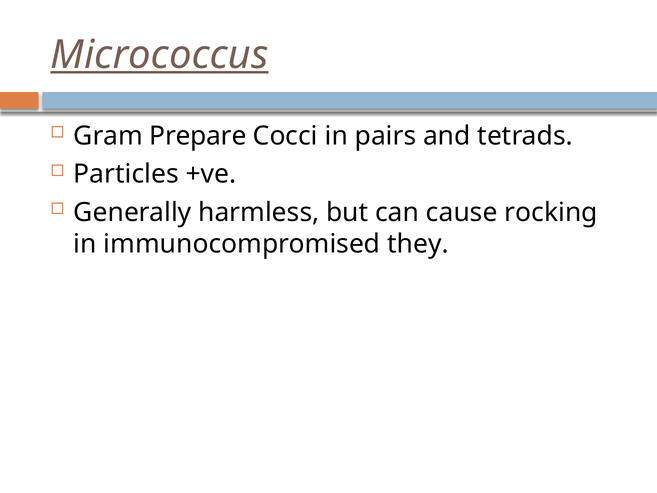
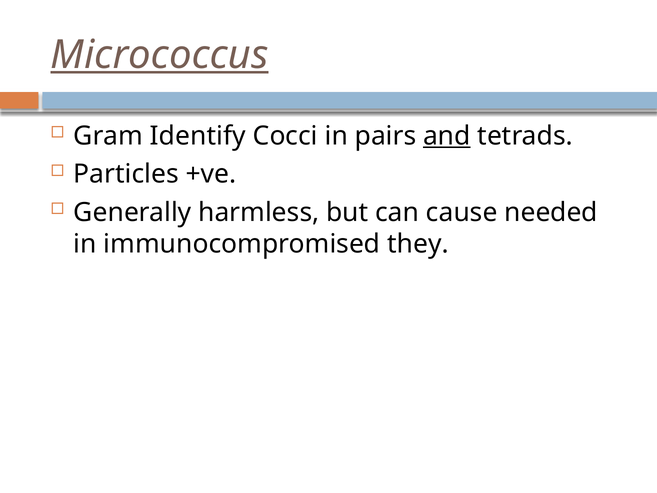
Prepare: Prepare -> Identify (198, 136)
and underline: none -> present (447, 136)
rocking: rocking -> needed (551, 212)
